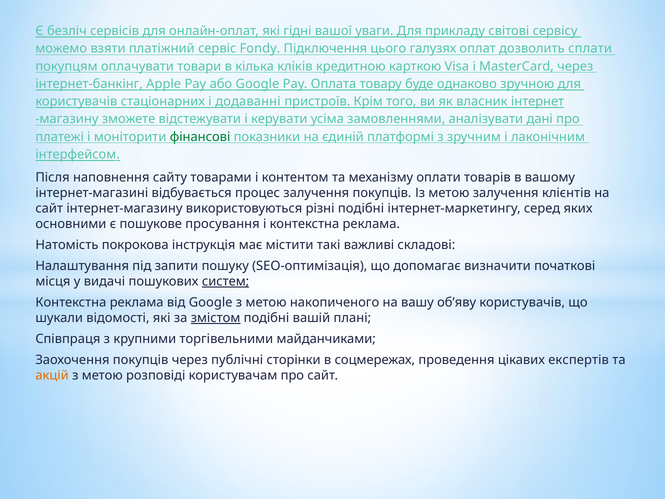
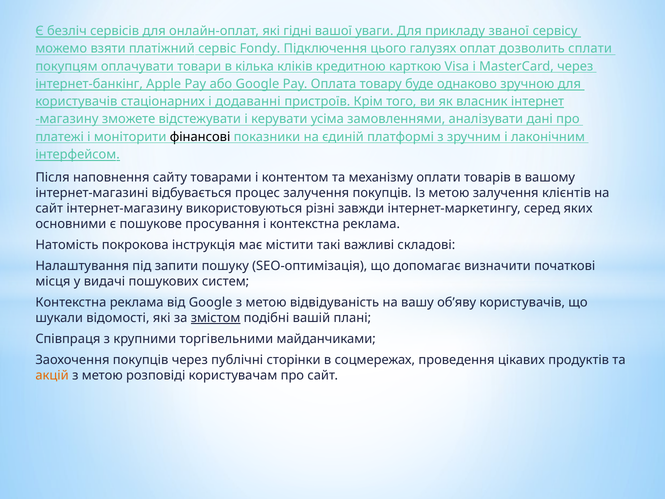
світові: світові -> званої (509, 31)
фінансові colour: green -> black (200, 137)
різні подібні: подібні -> завжди (361, 208)
систем underline: present -> none (226, 281)
накопиченого: накопиченого -> відвідуваність (335, 302)
експертів: експертів -> продуктів (579, 360)
